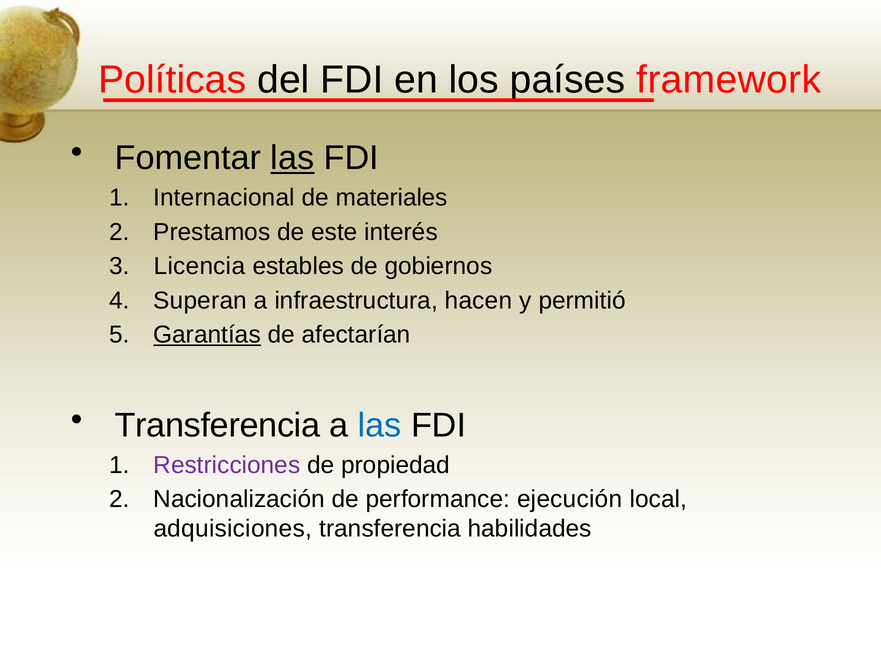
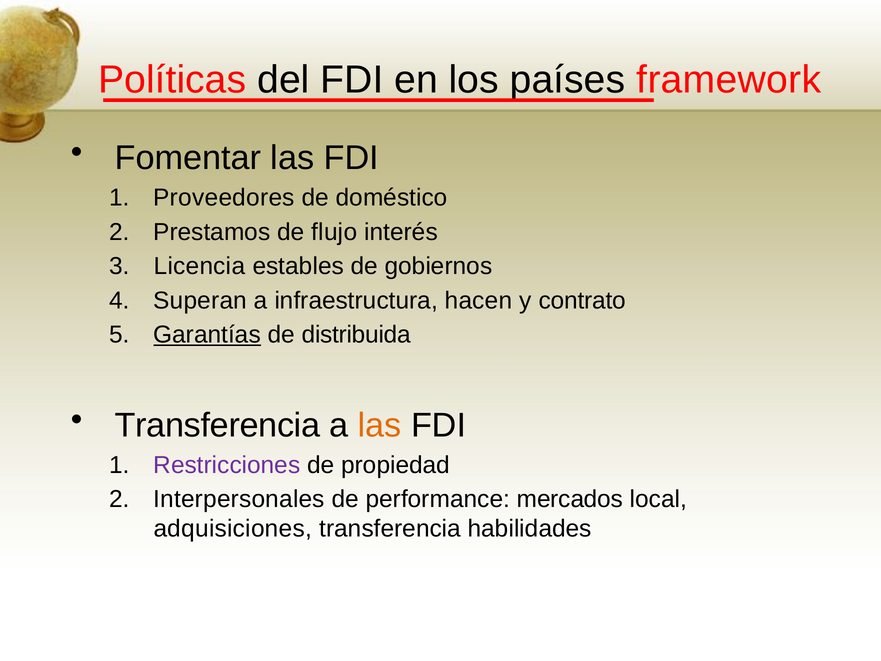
las underline: present -> none (292, 158)
Internacional: Internacional -> Proveedores (224, 198)
materiales: materiales -> doméstico (392, 198)
este: este -> flujo (334, 232)
permitió: permitió -> contrato (582, 300)
afectarían: afectarían -> distribuida (356, 335)
las colour: blue -> orange (380, 425)
Nacionalización: Nacionalización -> Interpersonales (239, 499)
ejecución: ejecución -> mercados (570, 499)
